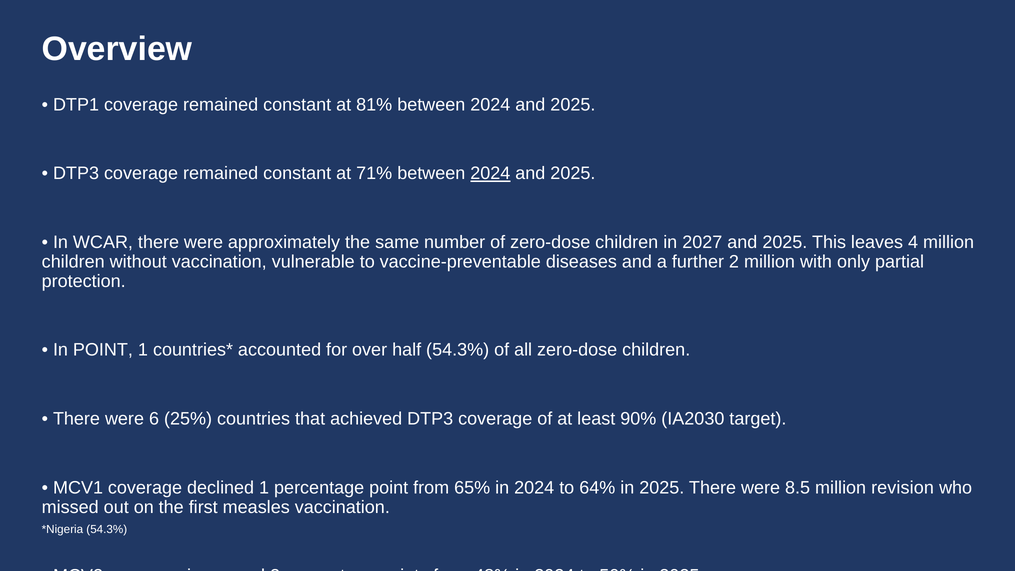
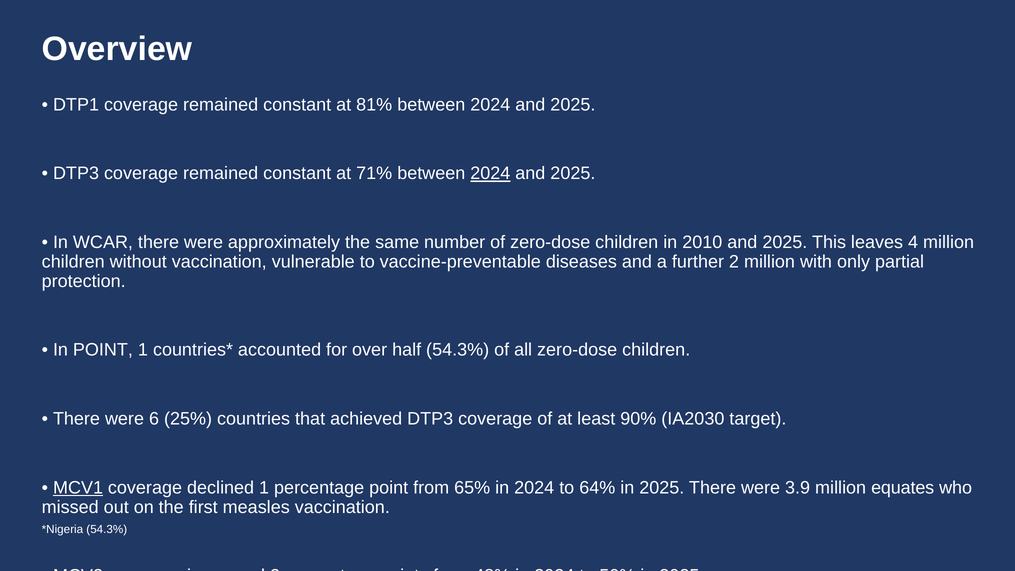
2027: 2027 -> 2010 (702, 242)
MCV1 underline: none -> present (78, 488)
8.5: 8.5 -> 3.9 (798, 488)
revision: revision -> equates (903, 488)
